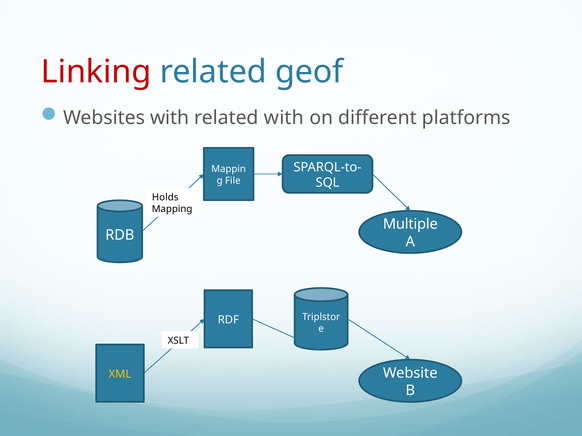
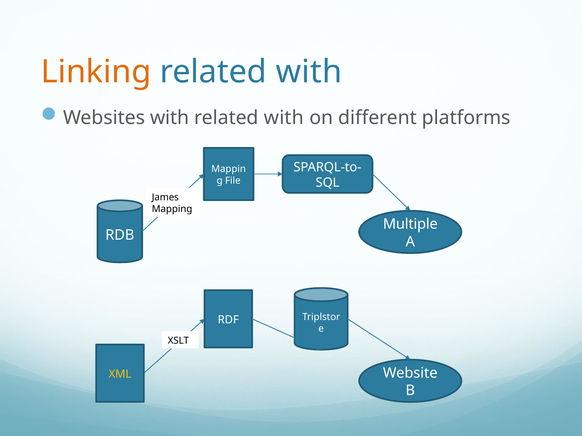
Linking colour: red -> orange (96, 72)
geof: geof -> with (309, 72)
Holds: Holds -> James (165, 197)
